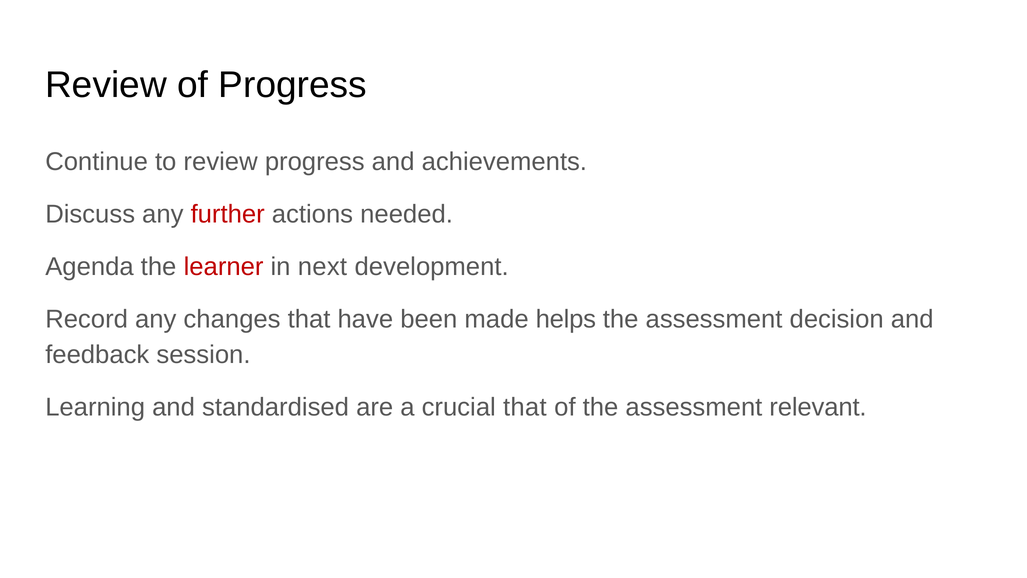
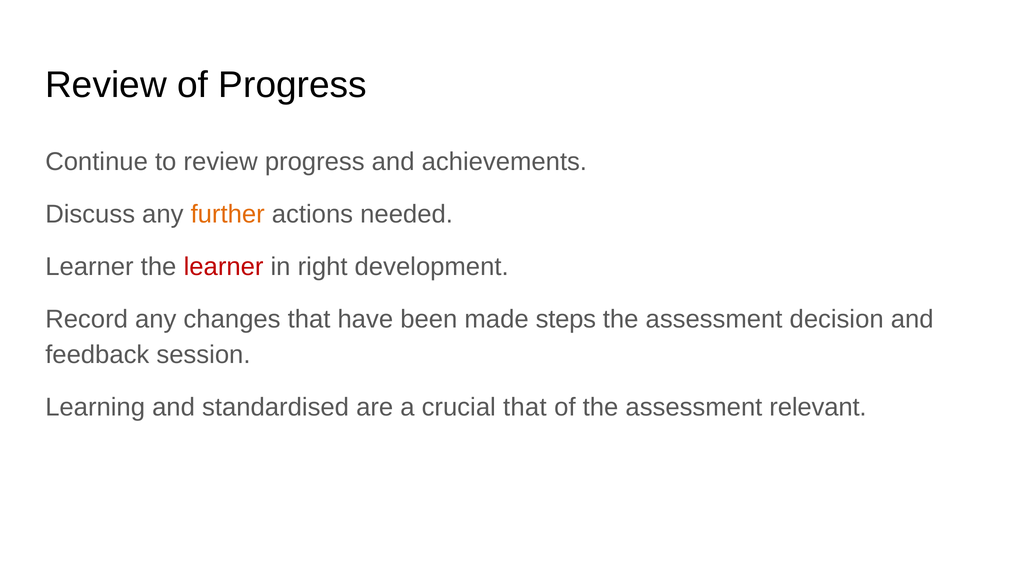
further colour: red -> orange (228, 214)
Agenda: Agenda -> Learner (89, 267)
next: next -> right (323, 267)
helps: helps -> steps (566, 319)
